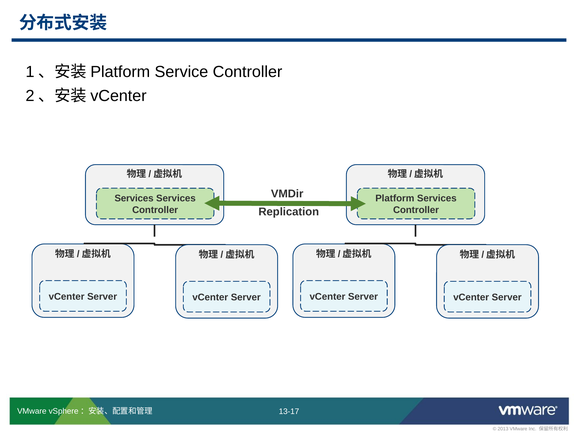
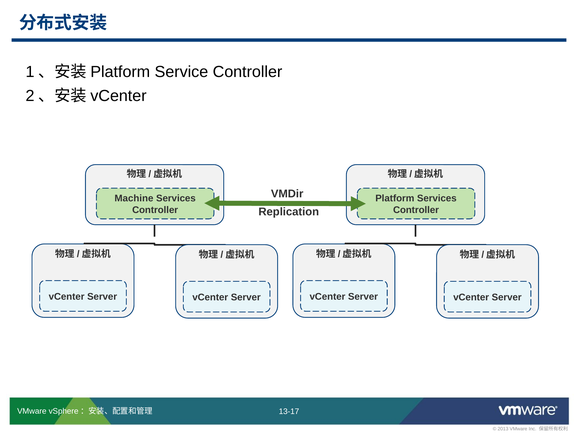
Services: Services -> Machine (134, 199)
